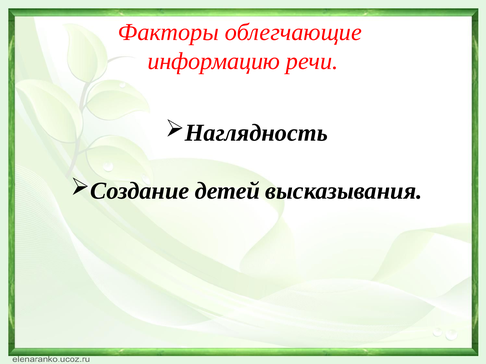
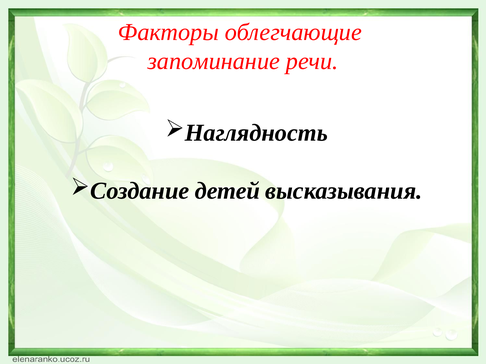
информацию: информацию -> запоминание (214, 61)
